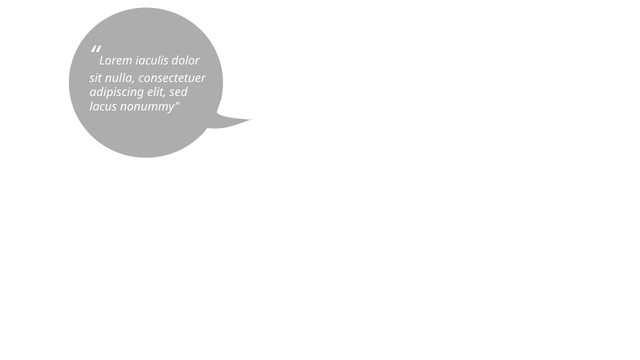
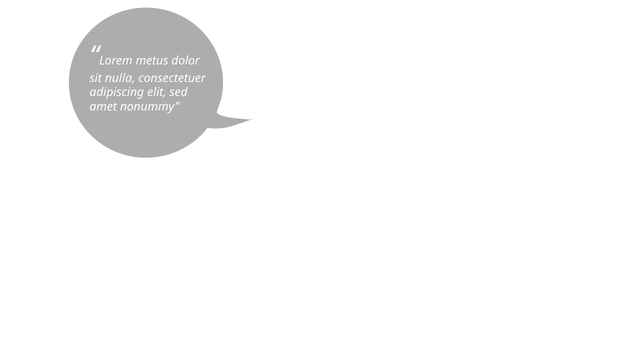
iaculis: iaculis -> metus (152, 61)
lacus: lacus -> amet (103, 107)
